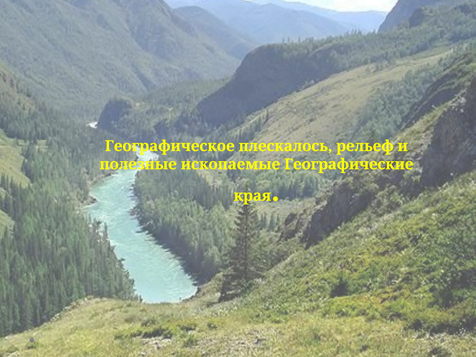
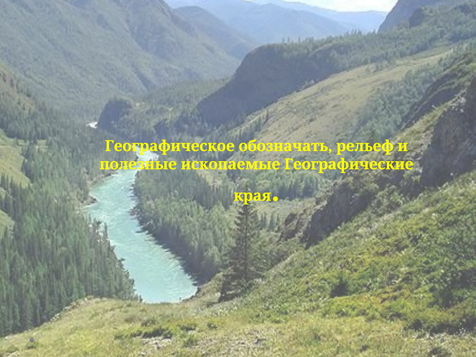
плескалось: плескалось -> обозначать (285, 146)
